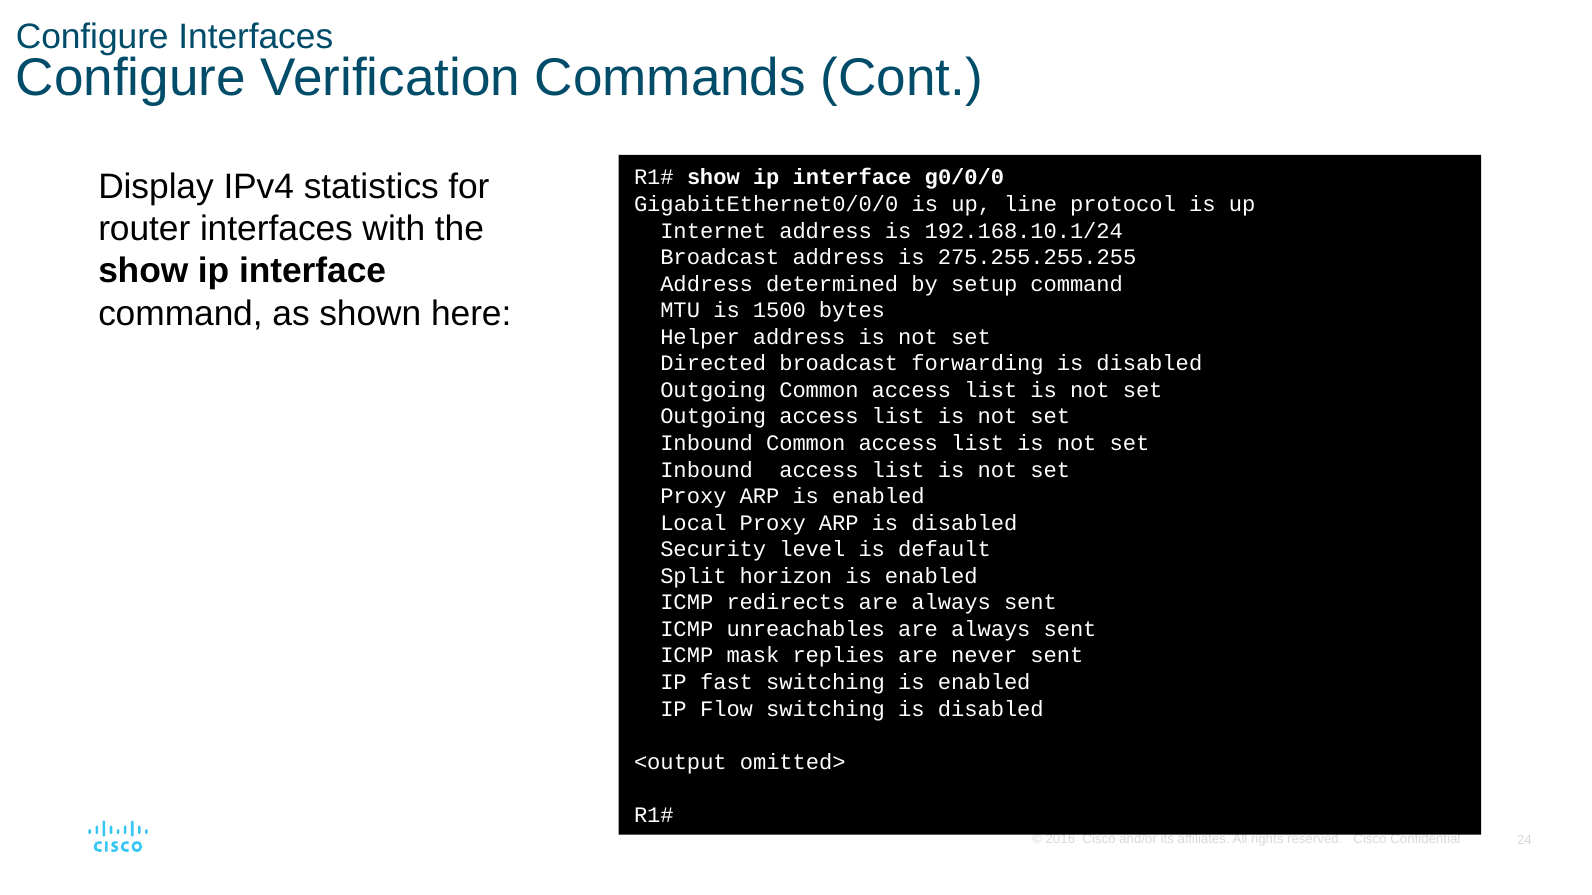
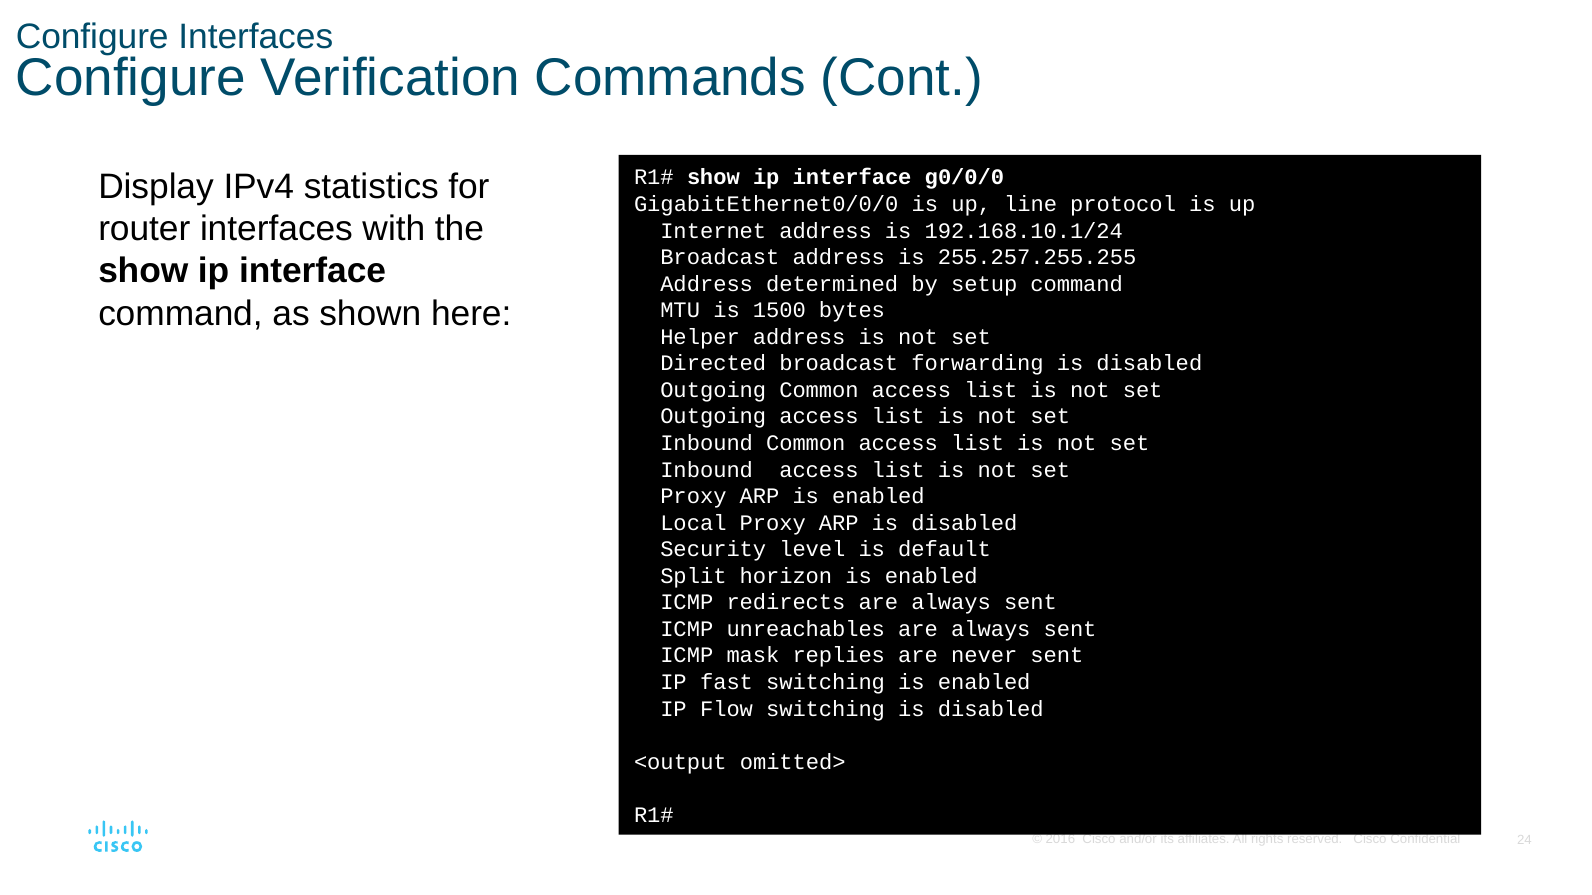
275.255.255.255: 275.255.255.255 -> 255.257.255.255 (1037, 257)
